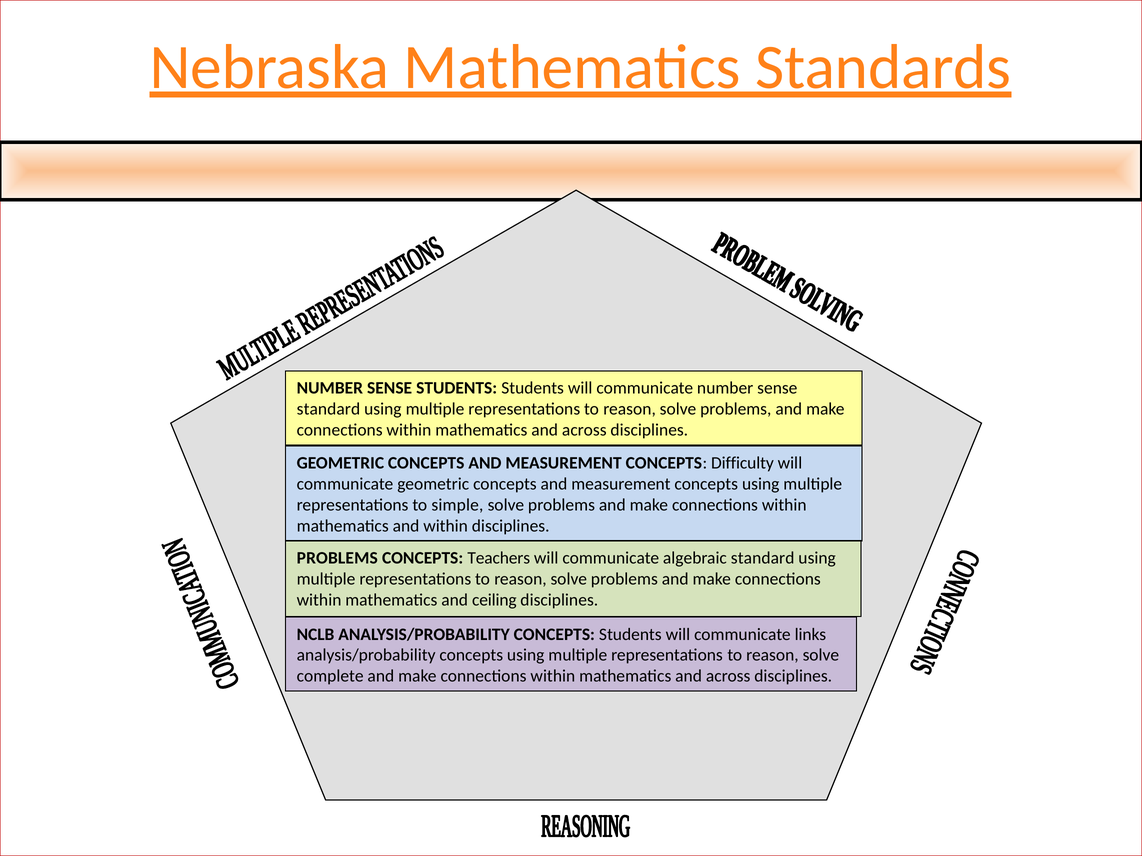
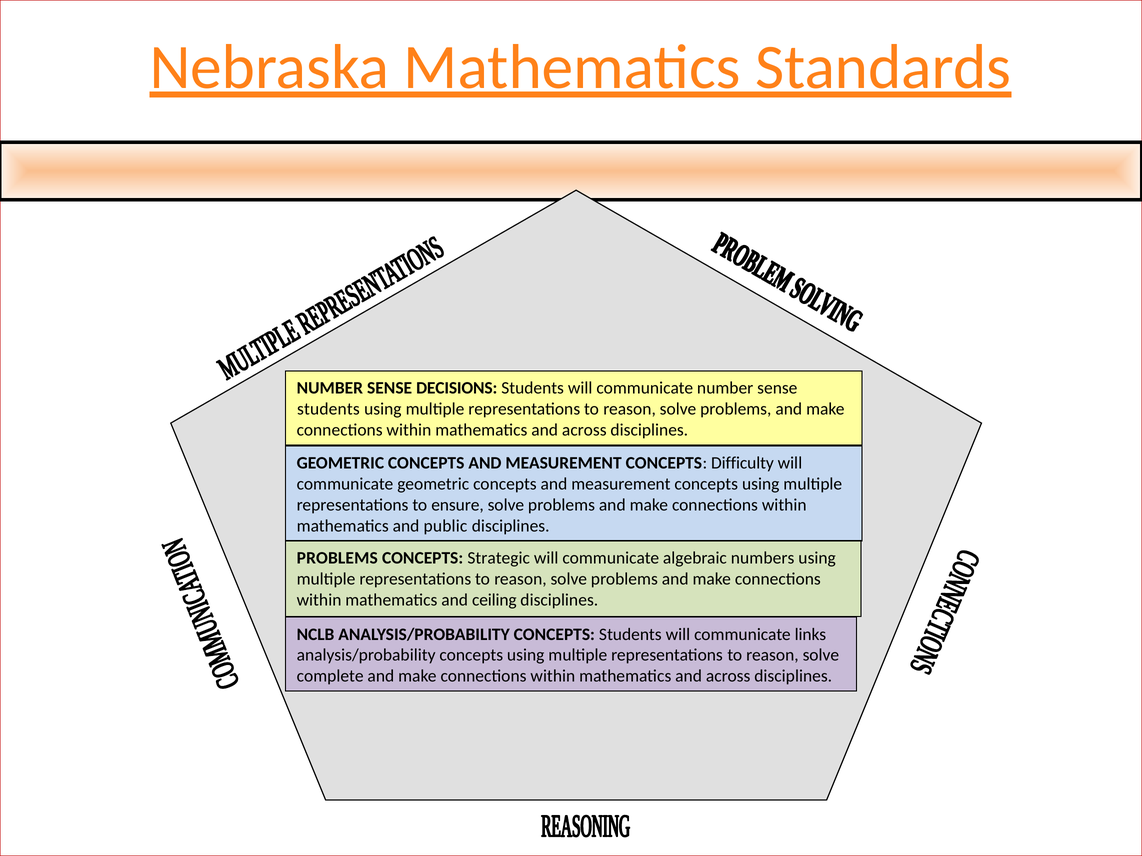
SENSE STUDENTS: STUDENTS -> DECISIONS (457, 388)
standard: standard -> students (328, 409)
simple: simple -> ensure (458, 505)
and within: within -> public (445, 526)
Teachers: Teachers -> Strategic (499, 559)
algebraic standard: standard -> numbers (763, 559)
